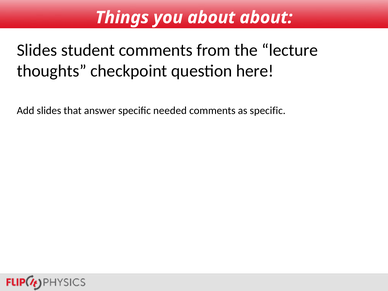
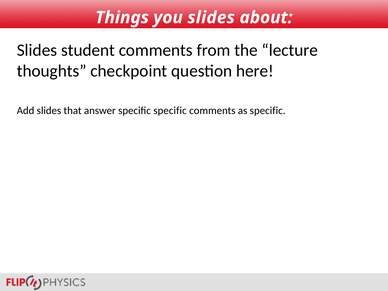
you about: about -> slides (211, 18)
specific needed: needed -> specific (170, 111)
